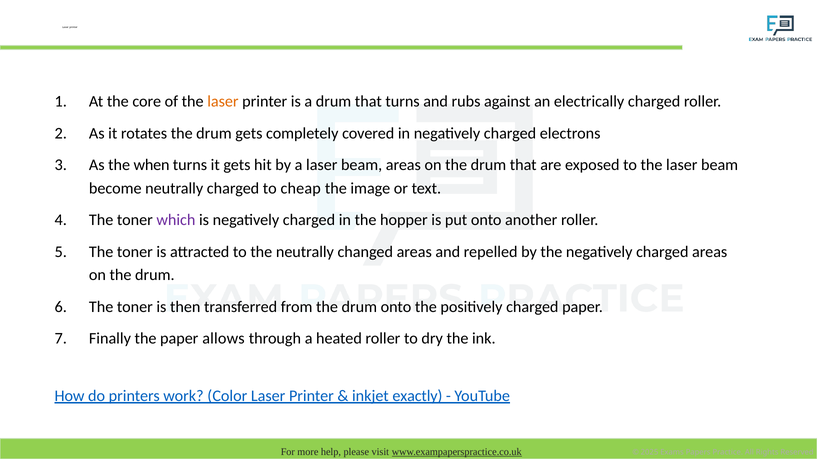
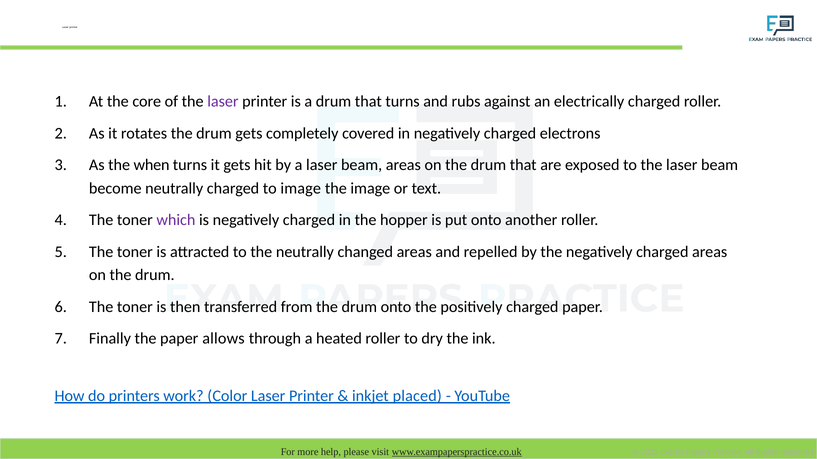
laser colour: orange -> purple (223, 102)
to cheap: cheap -> image (301, 189)
exactly: exactly -> placed (417, 396)
